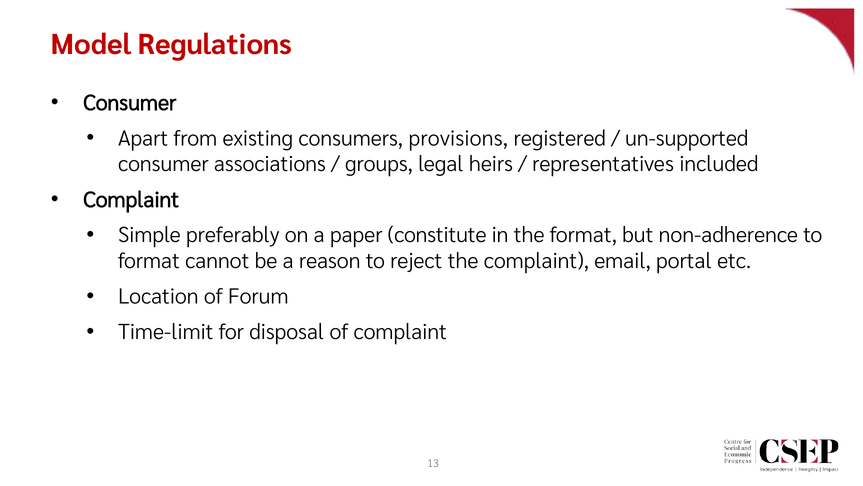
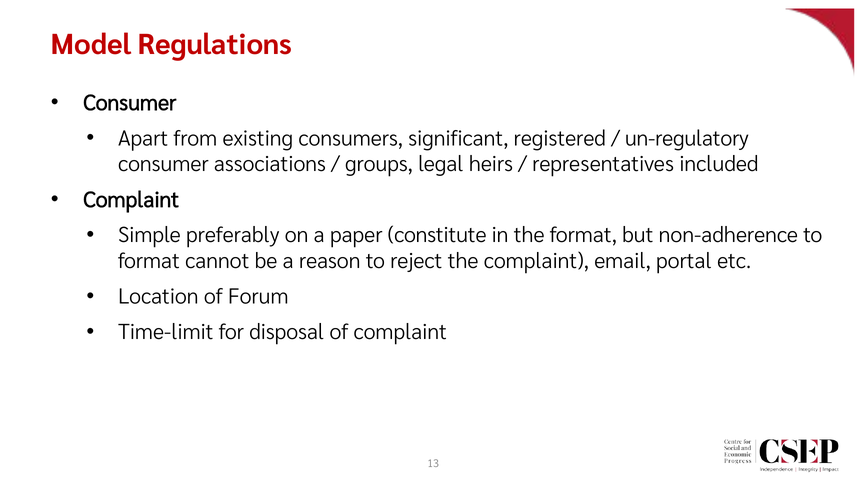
provisions: provisions -> significant (458, 138)
un-supported: un-supported -> un-regulatory (687, 138)
